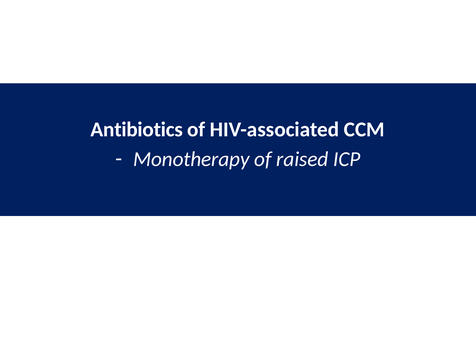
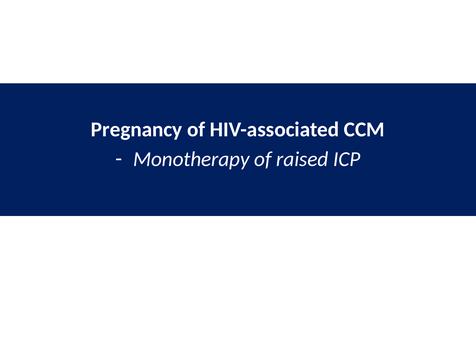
Antibiotics: Antibiotics -> Pregnancy (137, 130)
